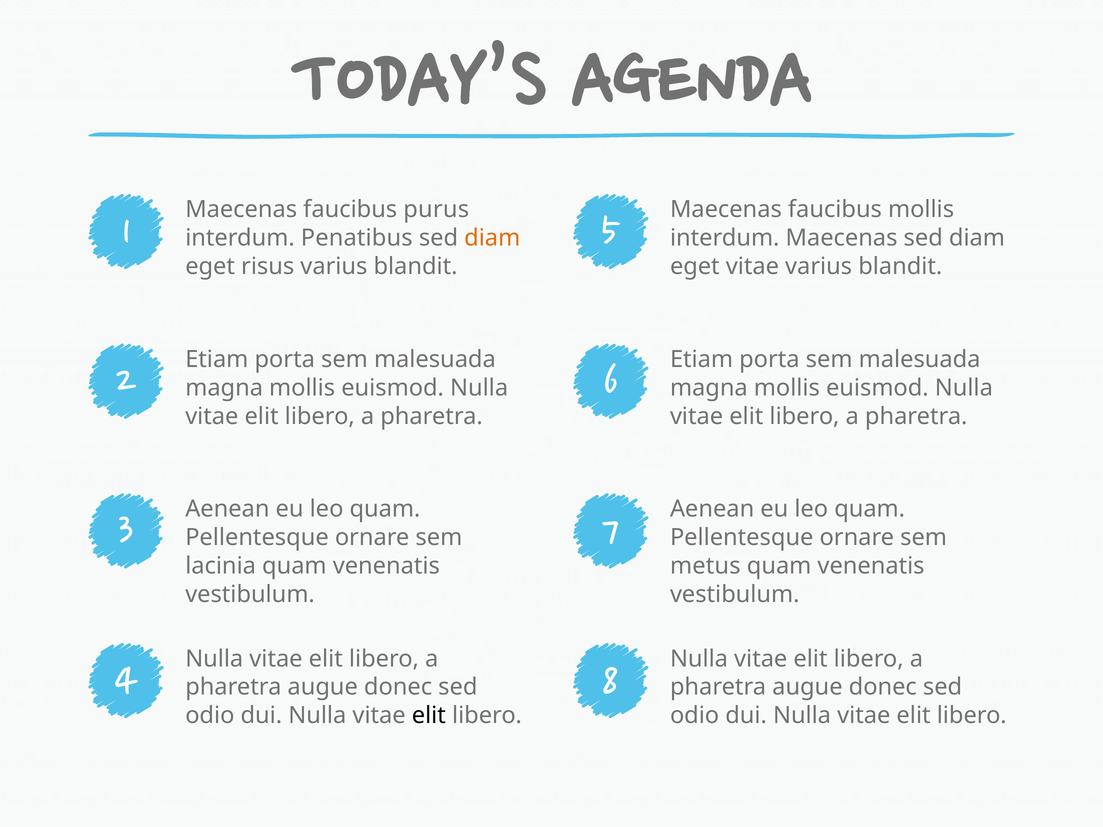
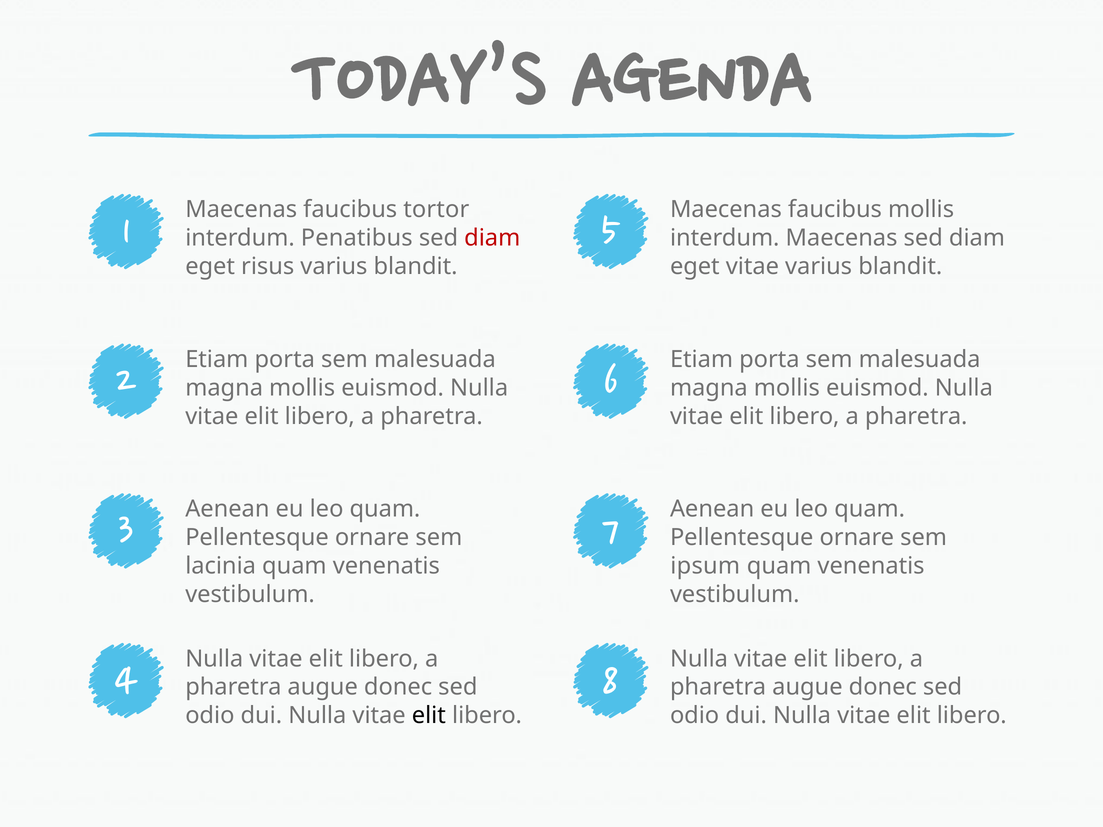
purus: purus -> tortor (436, 210)
diam colour: orange -> red (492, 238)
metus: metus -> ipsum (705, 566)
